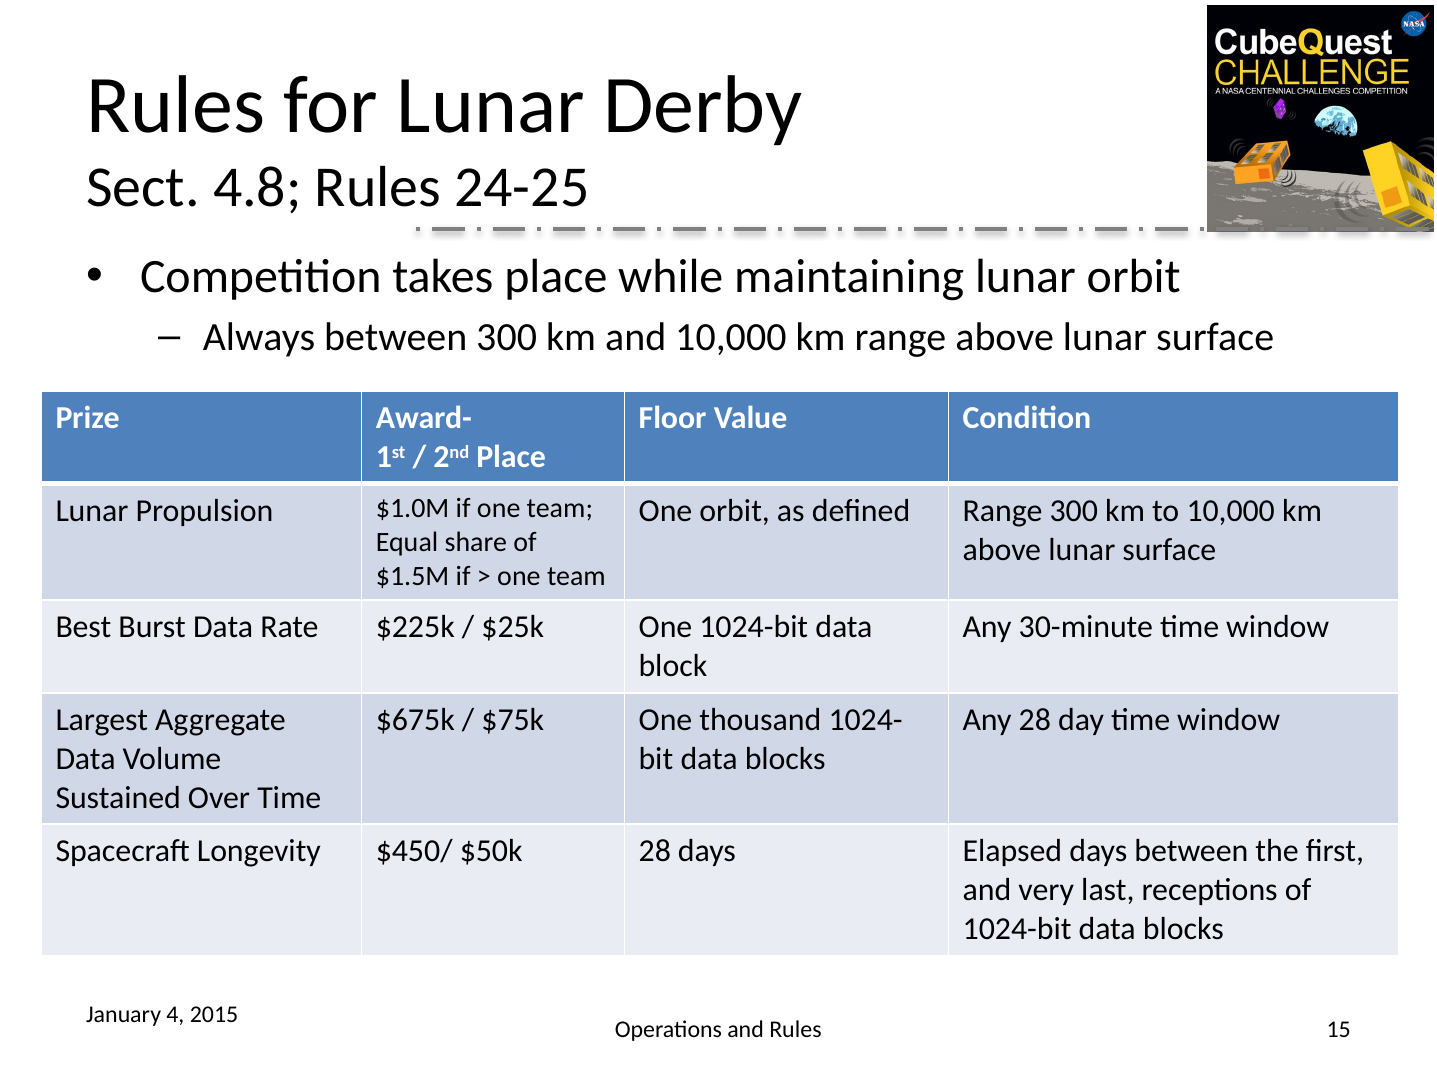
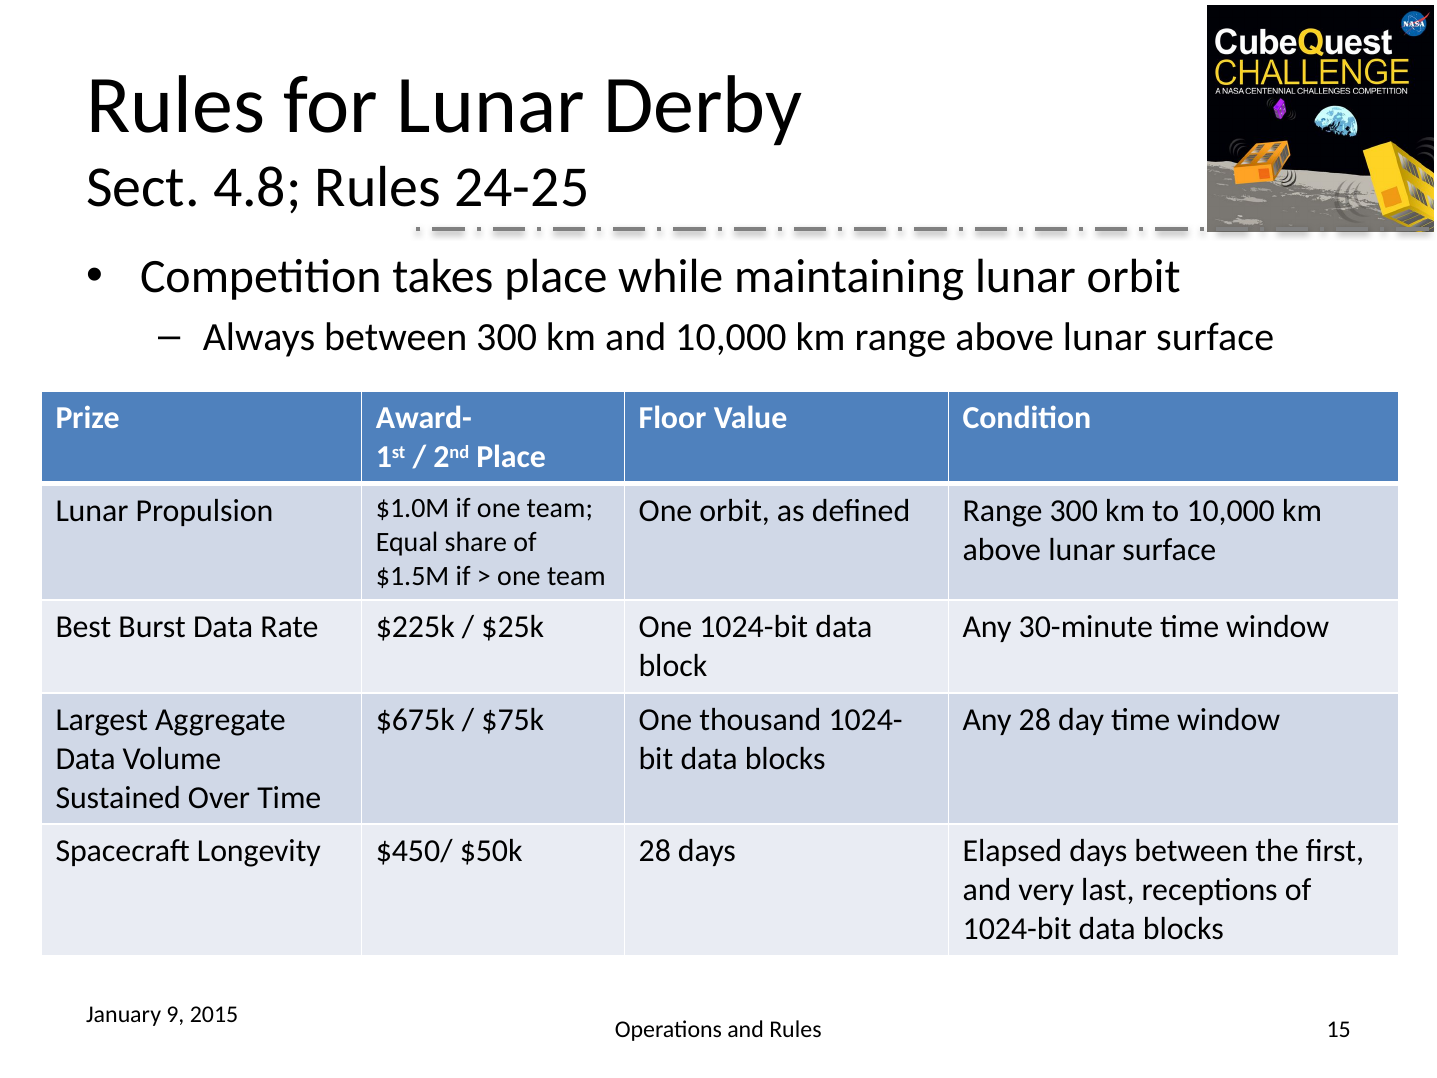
4: 4 -> 9 (175, 1015)
